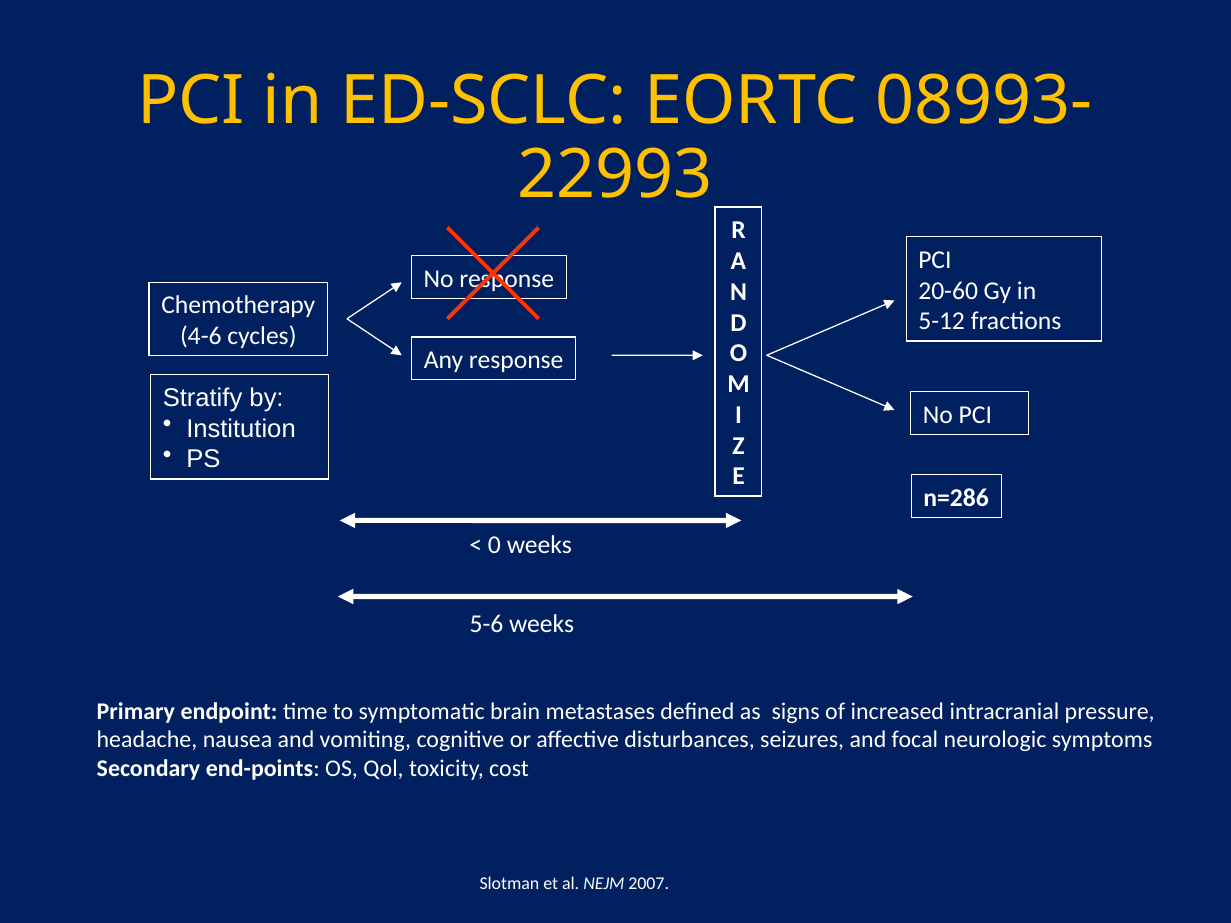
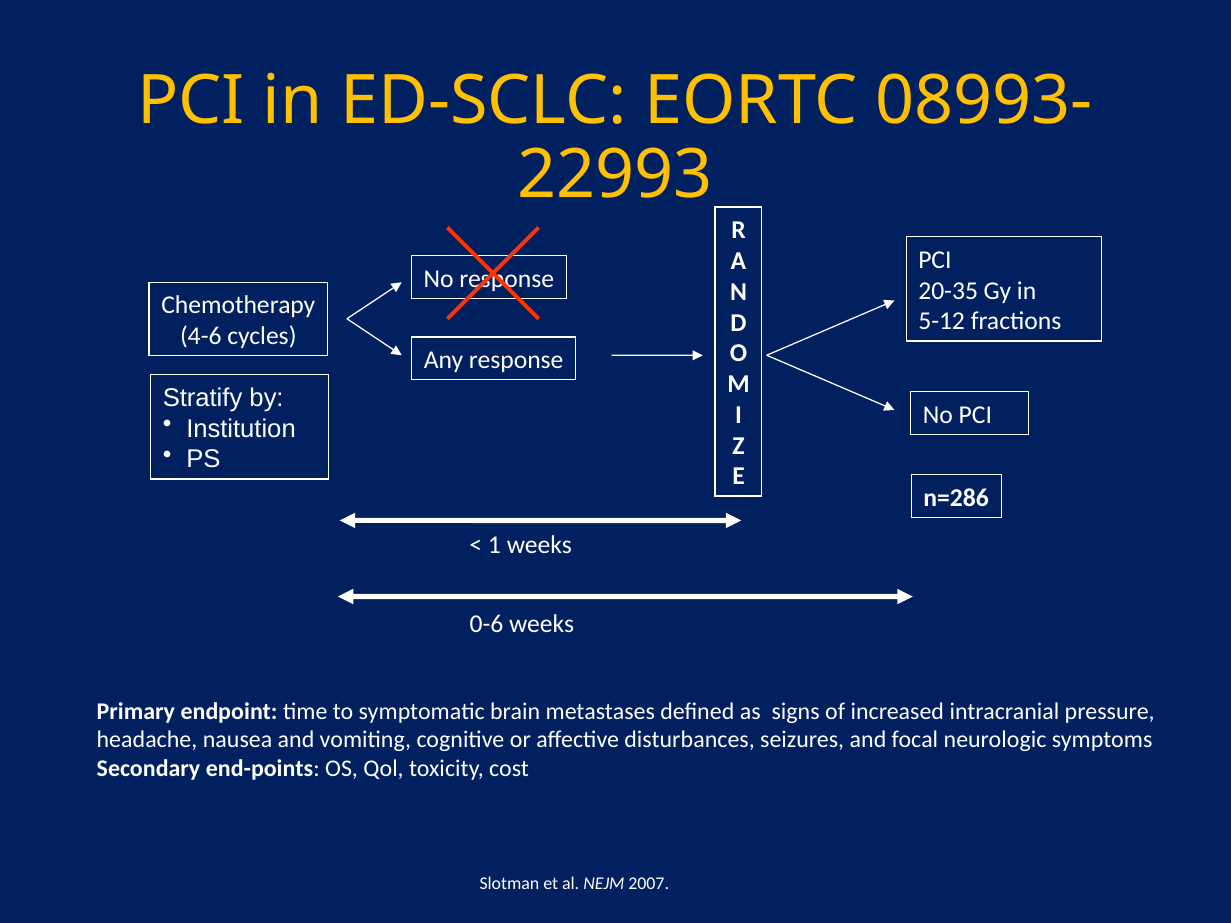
20-60: 20-60 -> 20-35 (948, 291)
0: 0 -> 1 (494, 545)
5-6: 5-6 -> 0-6 (486, 624)
